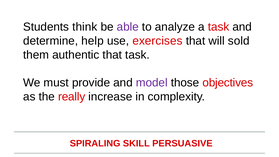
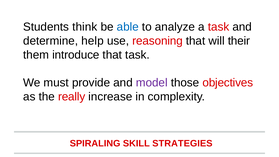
able colour: purple -> blue (128, 27)
exercises: exercises -> reasoning (158, 41)
sold: sold -> their (239, 41)
authentic: authentic -> introduce (76, 55)
PERSUASIVE: PERSUASIVE -> STRATEGIES (182, 143)
